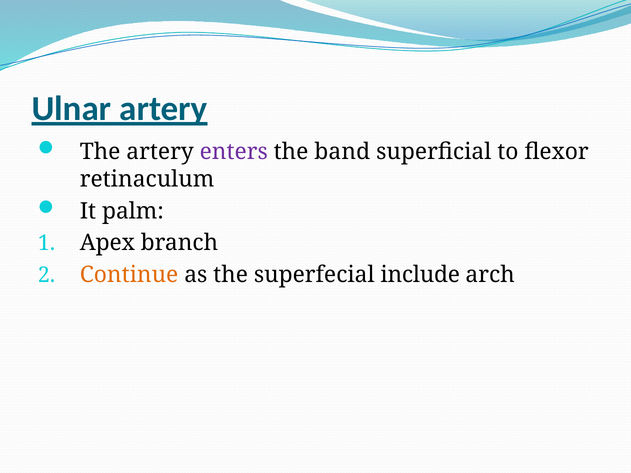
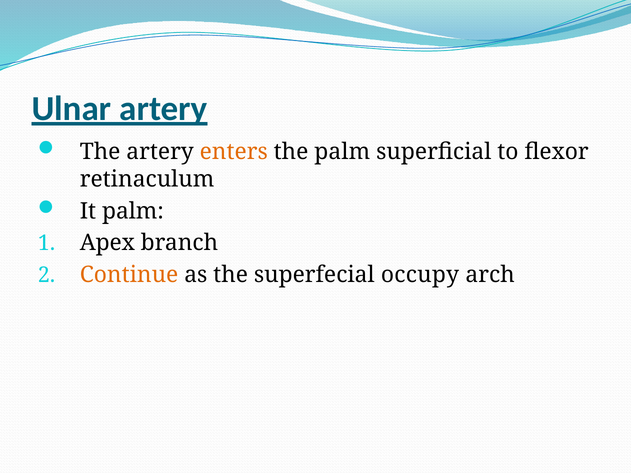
enters colour: purple -> orange (234, 152)
the band: band -> palm (342, 152)
include: include -> occupy (420, 275)
